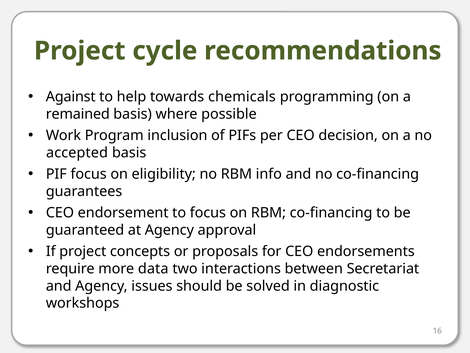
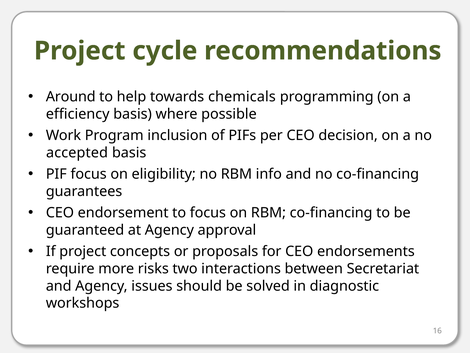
Against: Against -> Around (71, 97)
remained: remained -> efficiency (78, 114)
data: data -> risks (153, 268)
